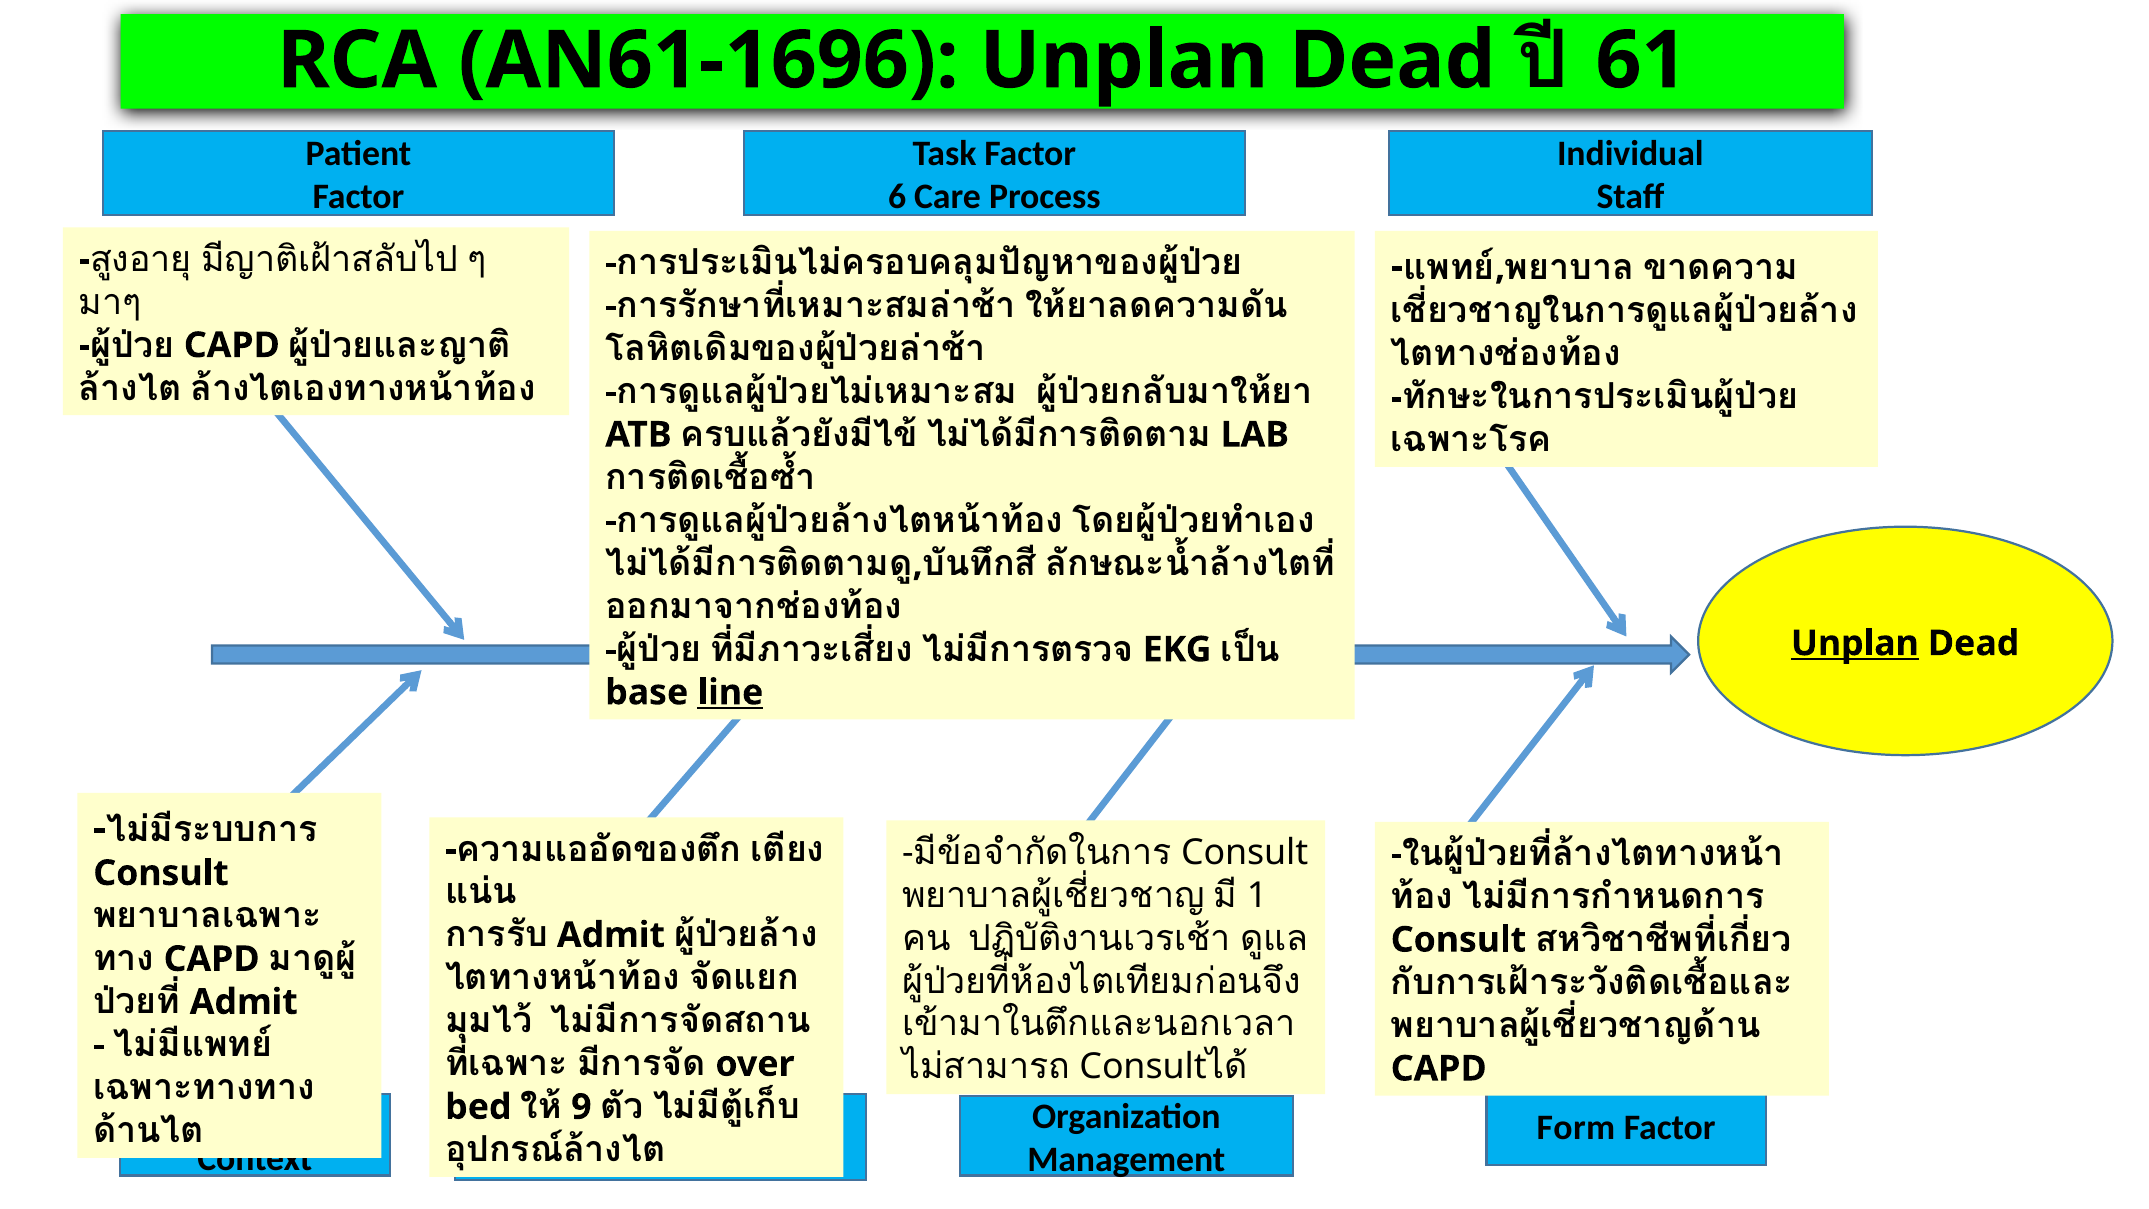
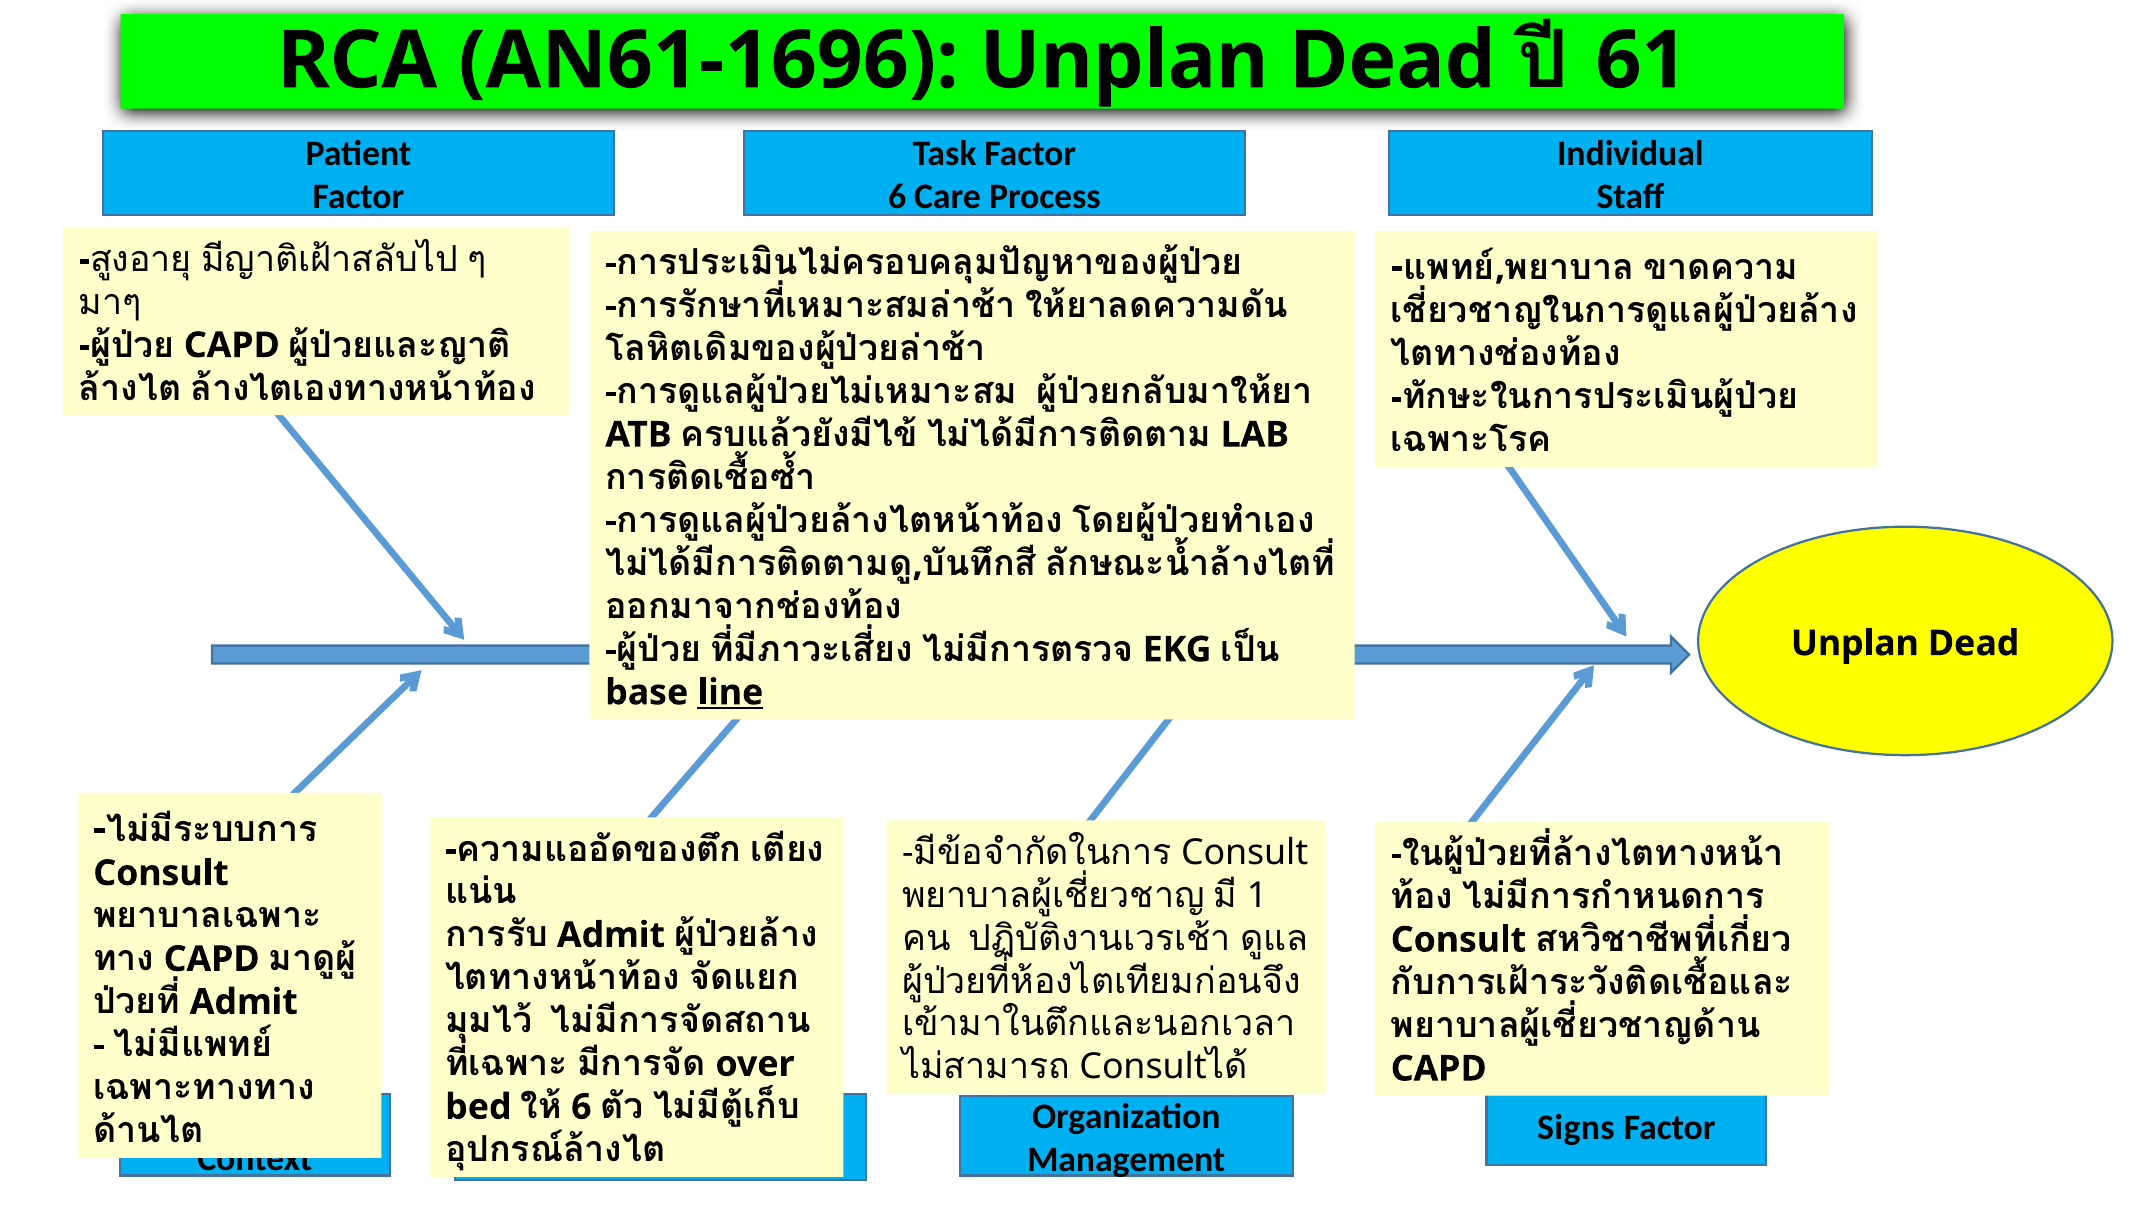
Unplan underline: present -> none (1855, 643)
9: 9 -> 6 (581, 1107)
Form: Form -> Signs (1576, 1128)
